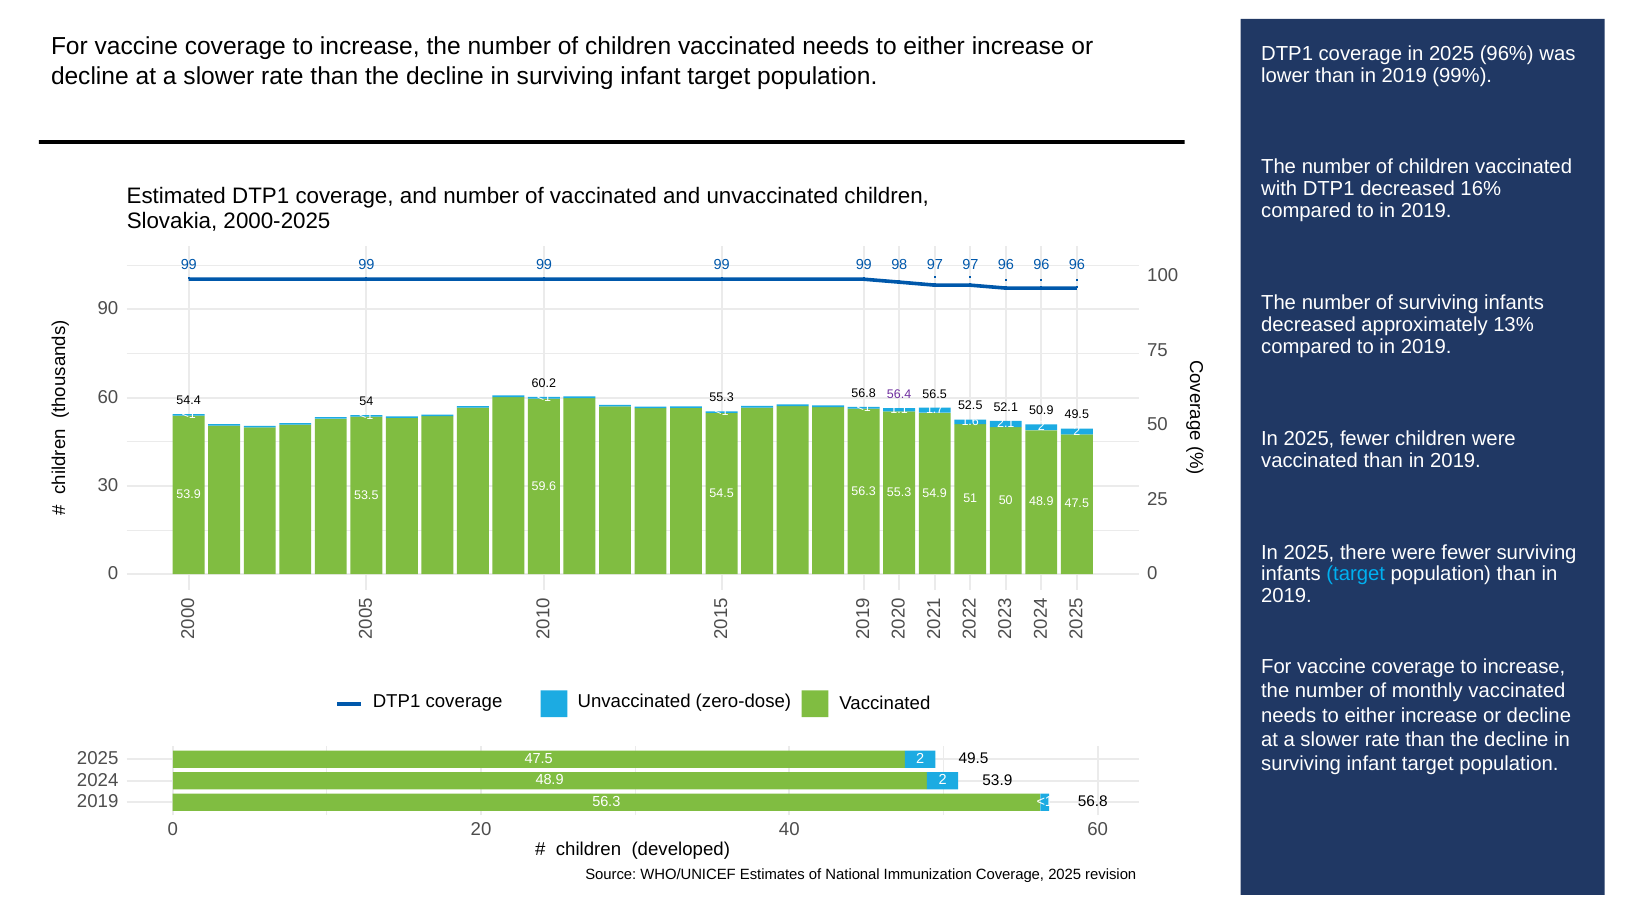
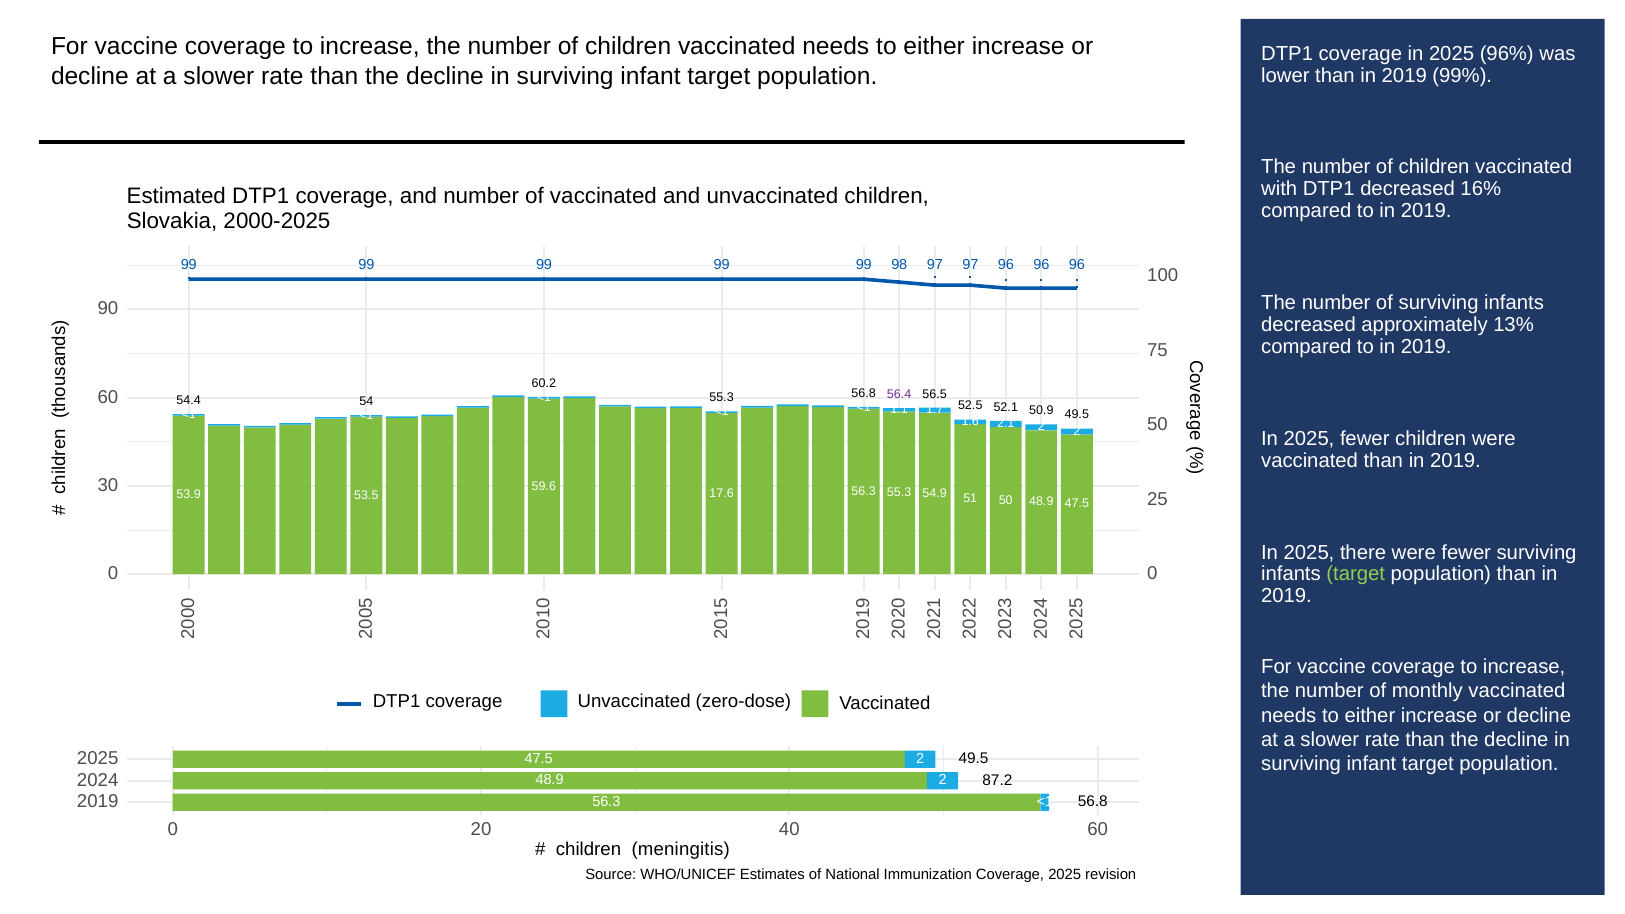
54.5: 54.5 -> 17.6 (722, 493)
target colour: light blue -> light green (1356, 574)
53.9: 53.9 -> 87.2 (997, 780)
developed: developed -> meningitis (681, 849)
